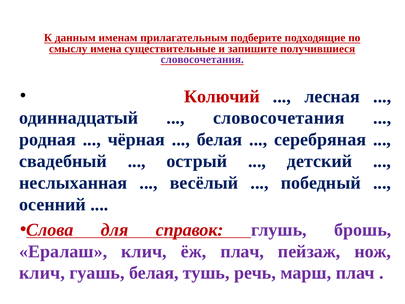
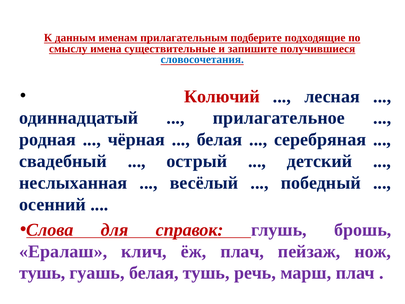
словосочетания colour: purple -> blue (202, 60)
словосочетания: словосочетания -> прилагательное (279, 118)
клич: клич -> тушь (42, 273)
